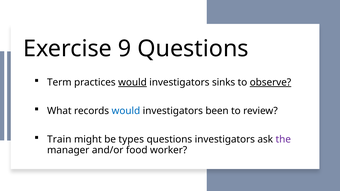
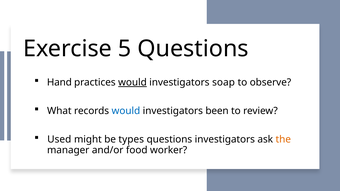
9: 9 -> 5 (125, 49)
Term: Term -> Hand (59, 82)
sinks: sinks -> soap (224, 82)
observe underline: present -> none (270, 82)
Train: Train -> Used (59, 140)
the colour: purple -> orange (283, 140)
